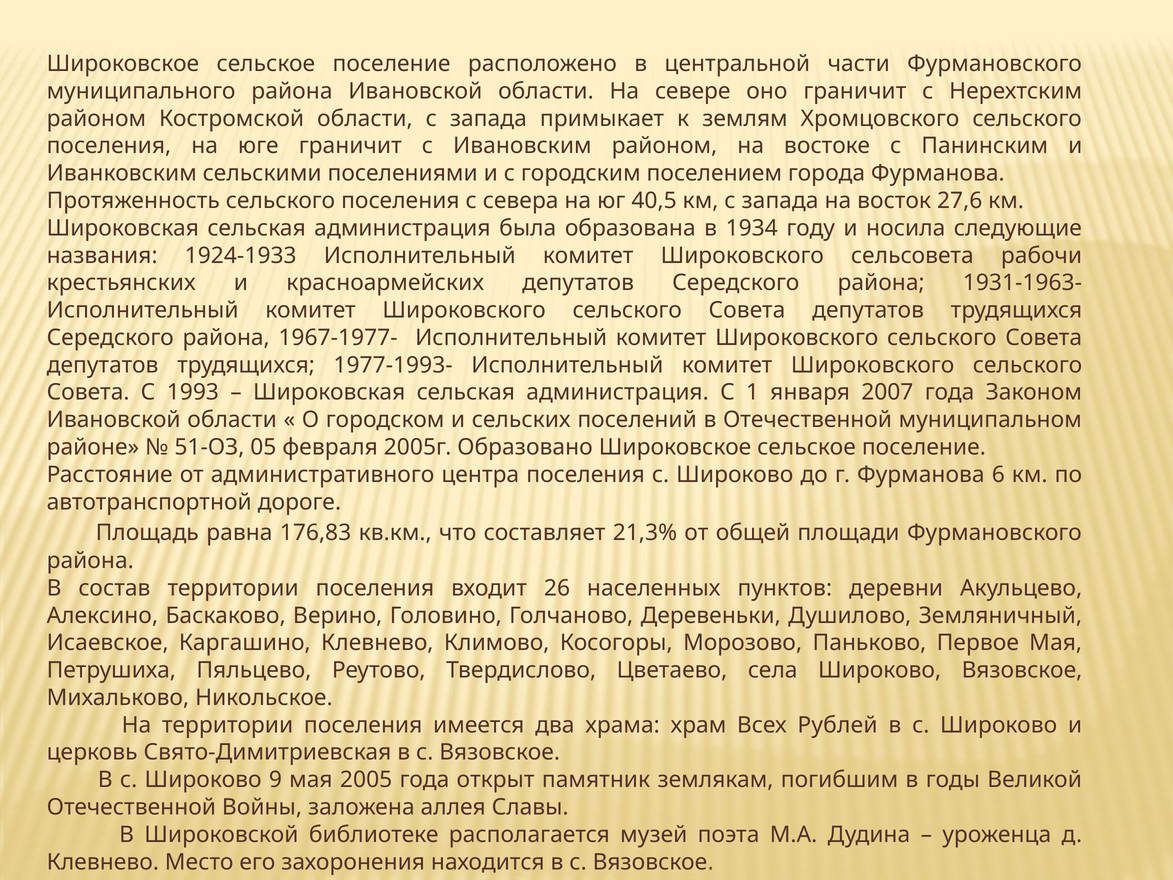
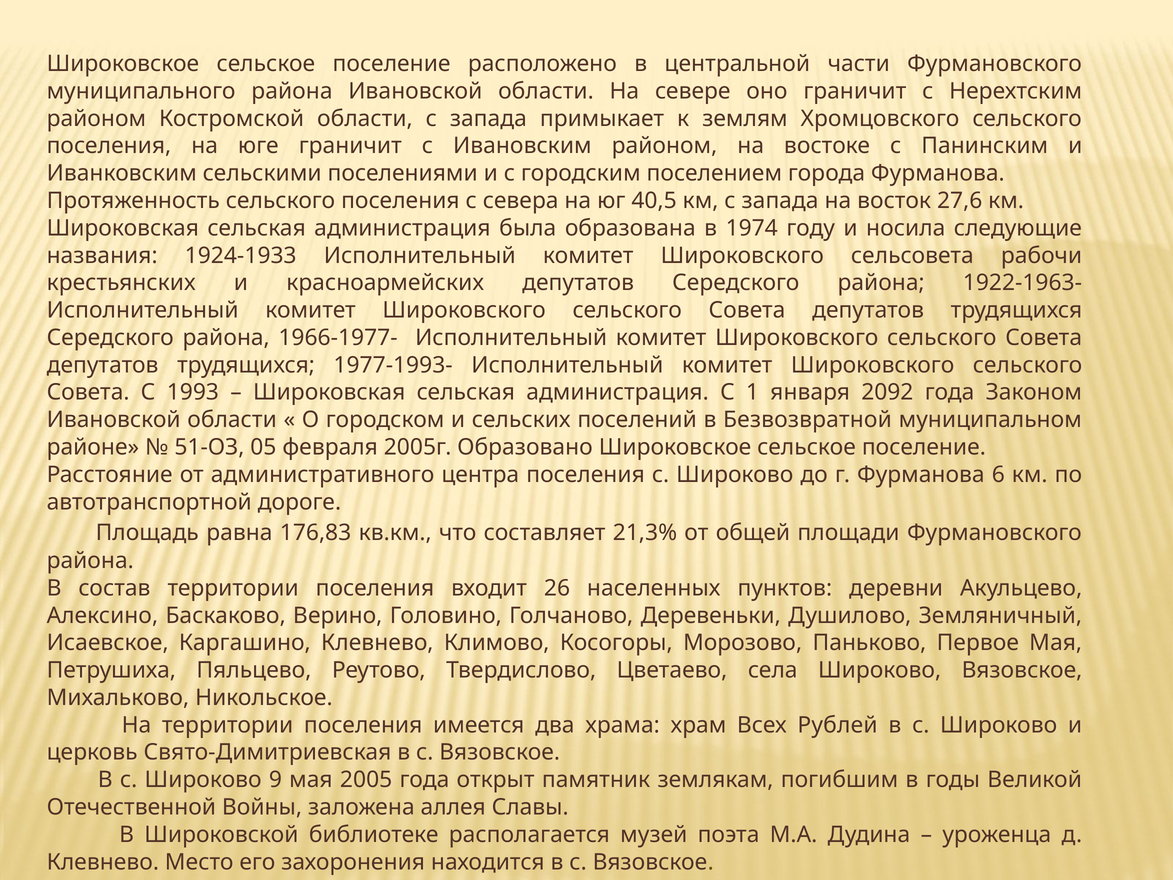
1934: 1934 -> 1974 (752, 228)
1931-1963-: 1931-1963- -> 1922-1963- (1022, 283)
1967-1977-: 1967-1977- -> 1966-1977- (338, 338)
2007: 2007 -> 2092 (887, 392)
в Отечественной: Отечественной -> Безвозвратной (807, 420)
